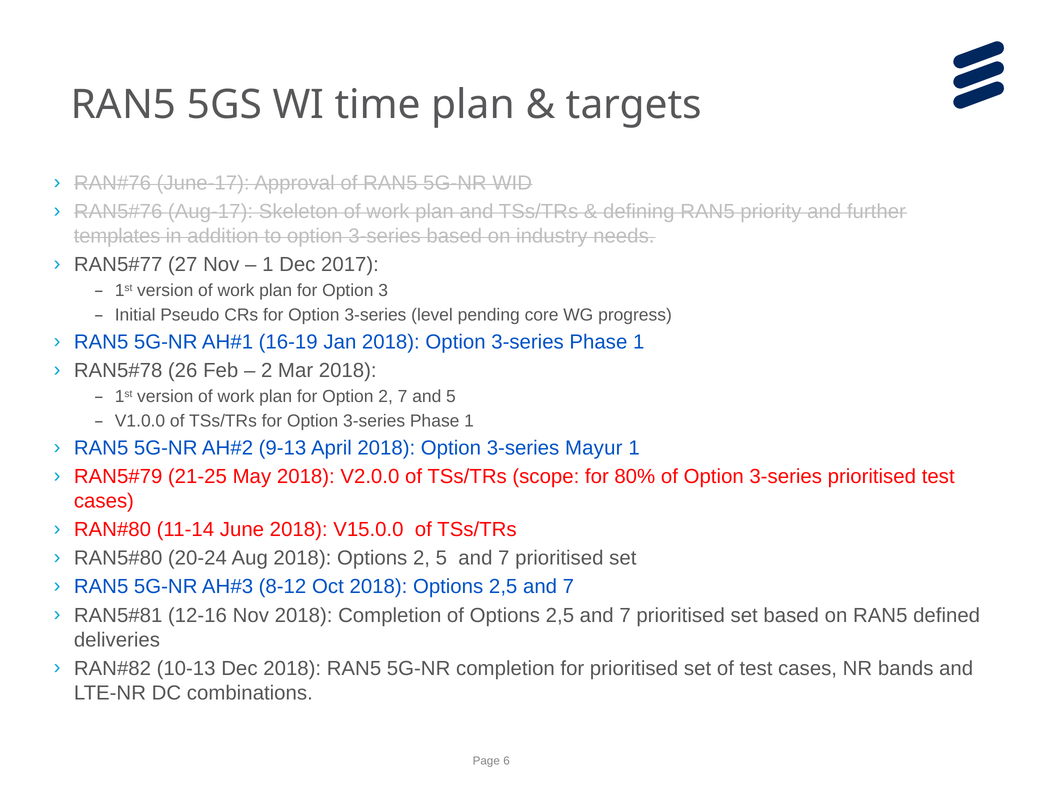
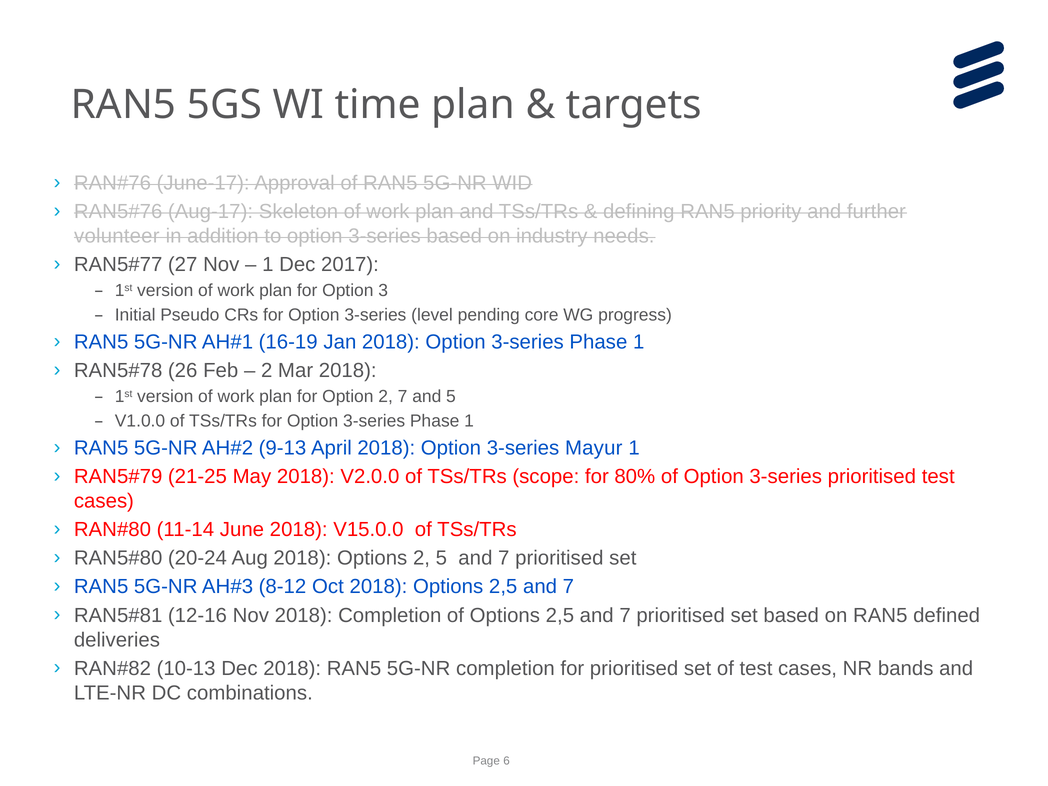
templates: templates -> volunteer (117, 236)
